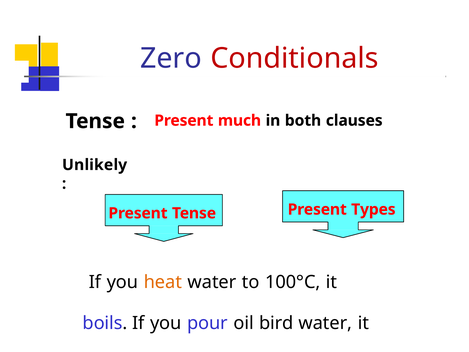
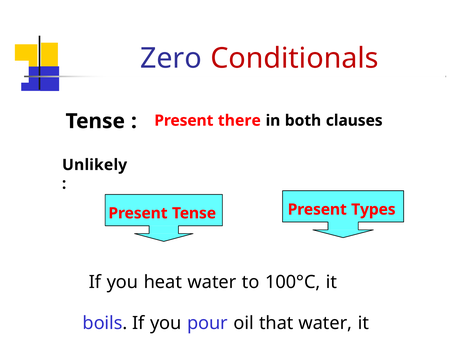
much: much -> there (239, 120)
heat colour: orange -> black (163, 282)
bird: bird -> that (276, 323)
